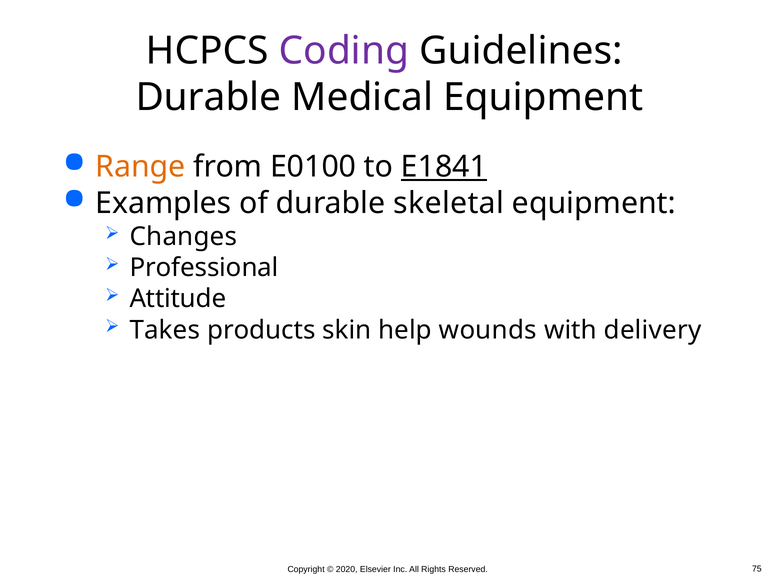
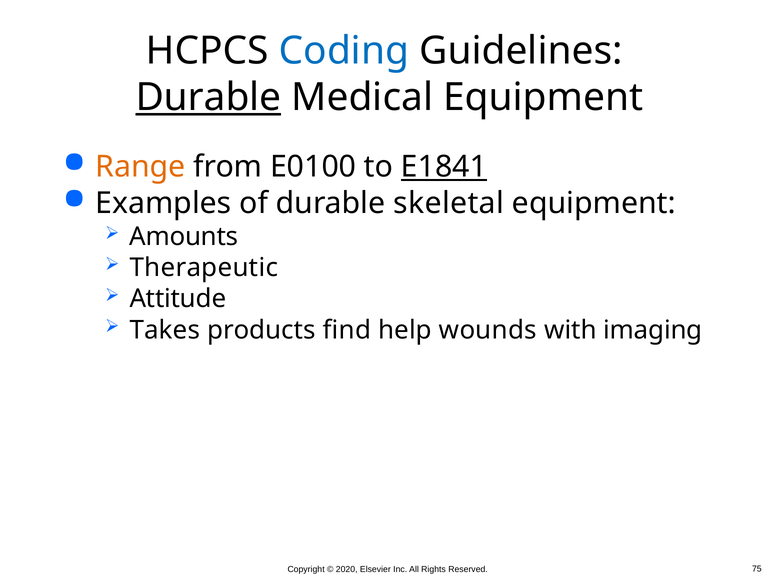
Coding colour: purple -> blue (344, 51)
Durable underline: none -> present (208, 97)
Changes: Changes -> Amounts (184, 237)
Professional: Professional -> Therapeutic (204, 268)
skin: skin -> find (347, 330)
delivery: delivery -> imaging (653, 330)
